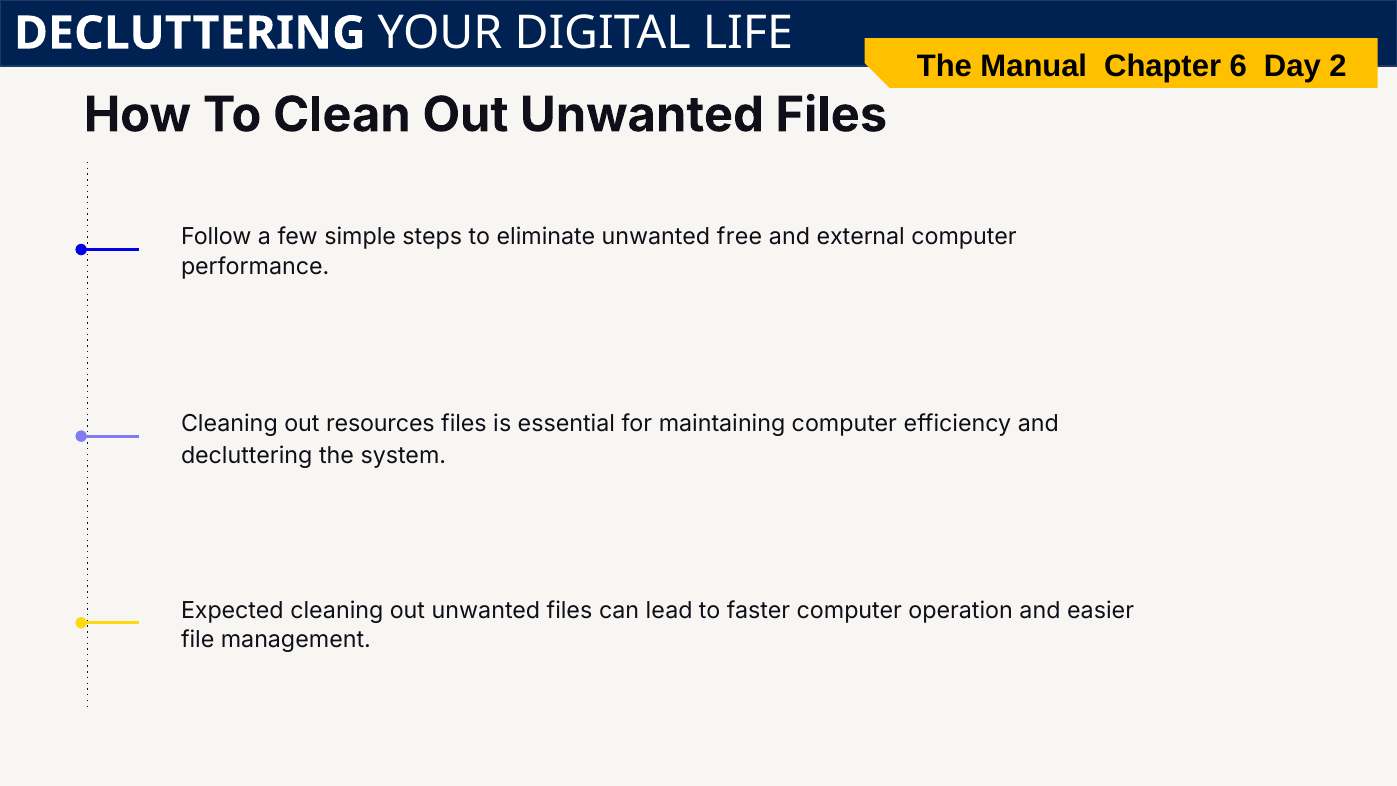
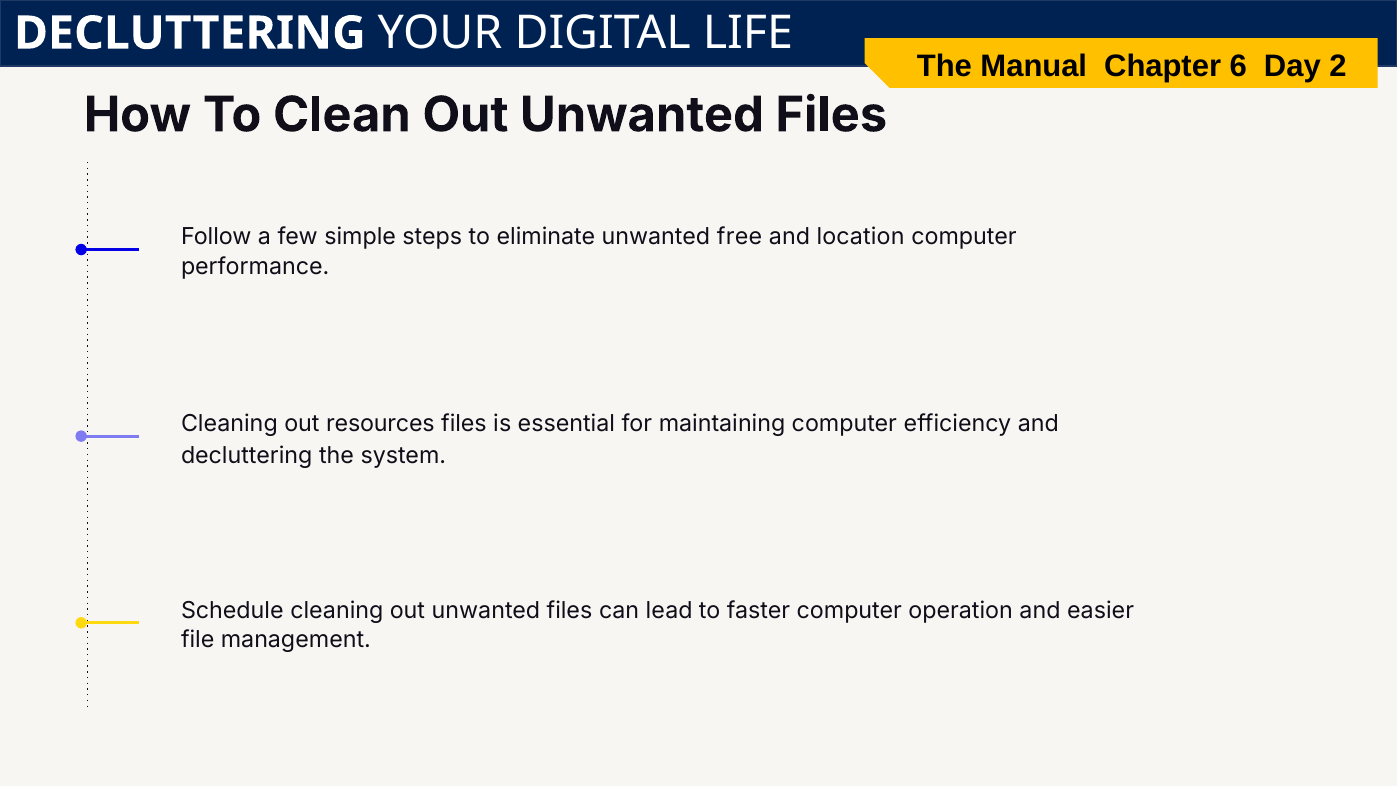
external: external -> location (861, 237)
Expected: Expected -> Schedule (232, 610)
